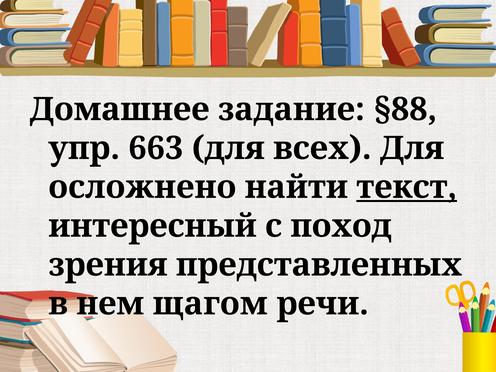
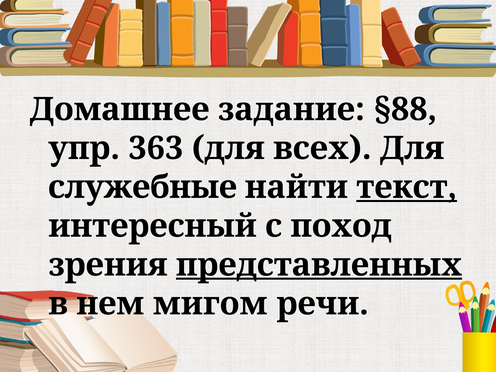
663: 663 -> 363 (156, 148)
осложнено: осложнено -> служебные (143, 187)
представленных underline: none -> present (319, 265)
щагом: щагом -> мигом (210, 304)
